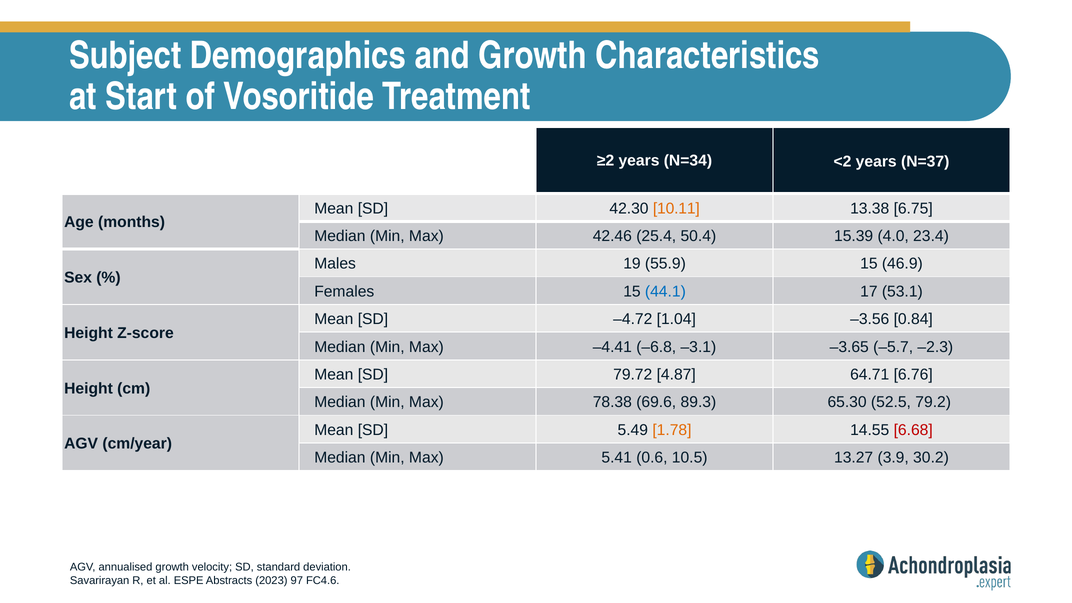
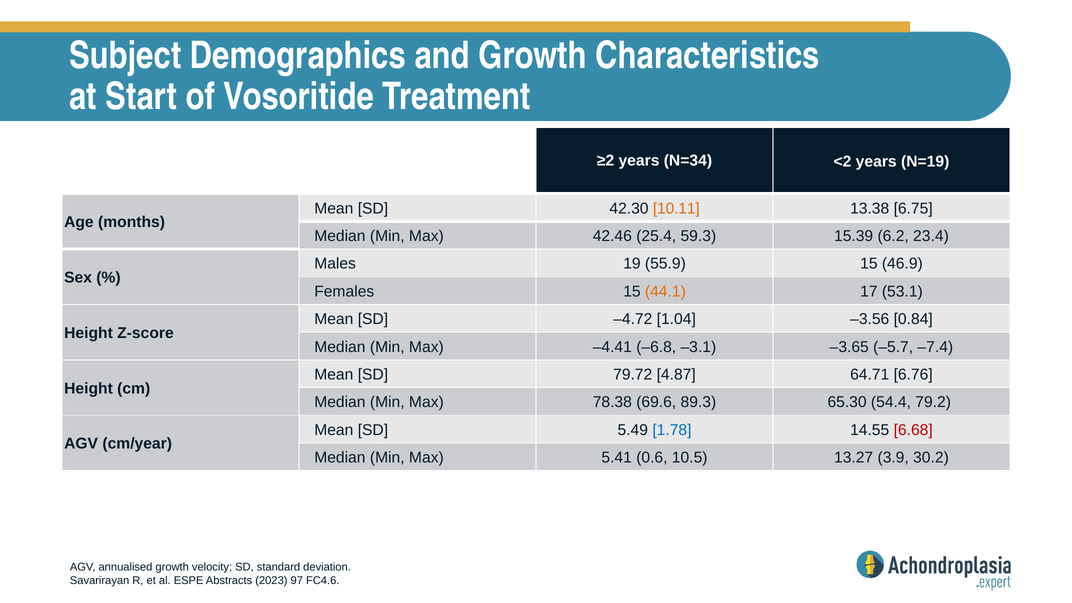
N=37: N=37 -> N=19 (925, 161)
50.4: 50.4 -> 59.3 (698, 236)
4.0: 4.0 -> 6.2 (893, 236)
44.1 colour: blue -> orange (665, 291)
–2.3: –2.3 -> –7.4 (935, 347)
52.5: 52.5 -> 54.4 (891, 402)
1.78 colour: orange -> blue (672, 430)
